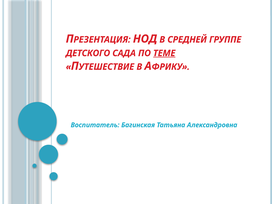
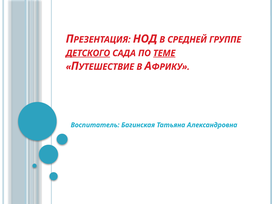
ДЕТСКОГО underline: none -> present (88, 53)
